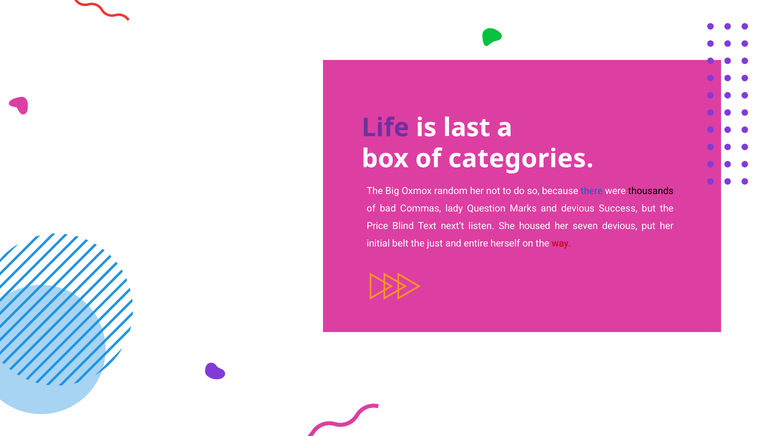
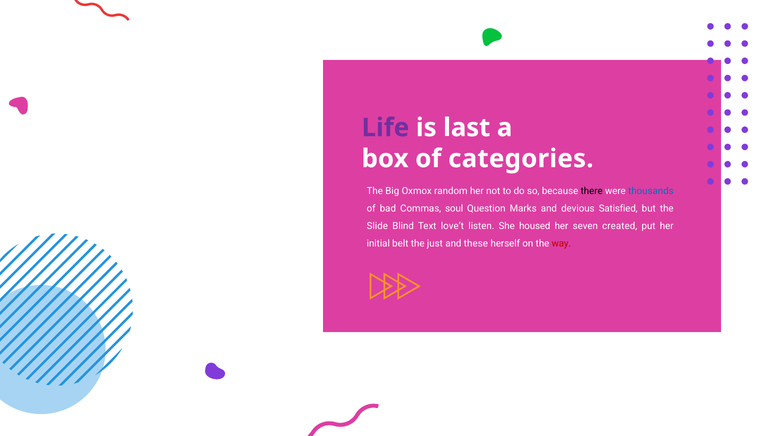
there colour: blue -> black (592, 191)
thousands colour: black -> blue (651, 191)
lady: lady -> soul (454, 209)
Success: Success -> Satisfied (618, 209)
Price: Price -> Slide (377, 226)
next’t: next’t -> love’t (452, 226)
seven devious: devious -> created (620, 226)
entire: entire -> these (476, 243)
